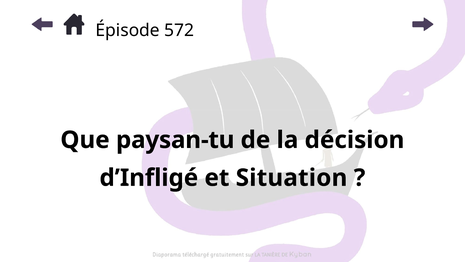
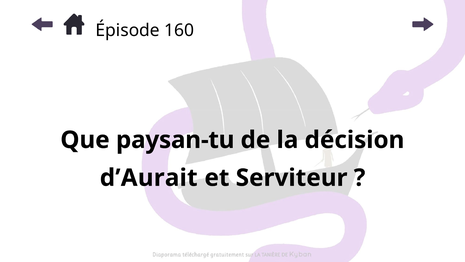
572: 572 -> 160 (179, 30)
d’Infligé: d’Infligé -> d’Aurait (149, 178)
Situation: Situation -> Serviteur (292, 178)
